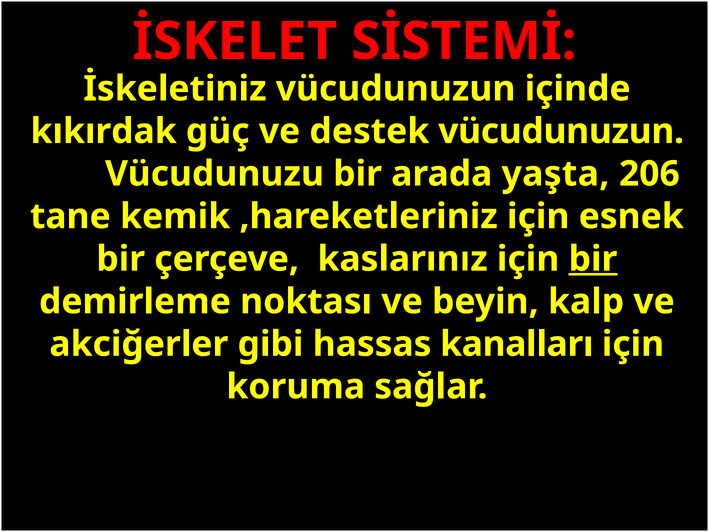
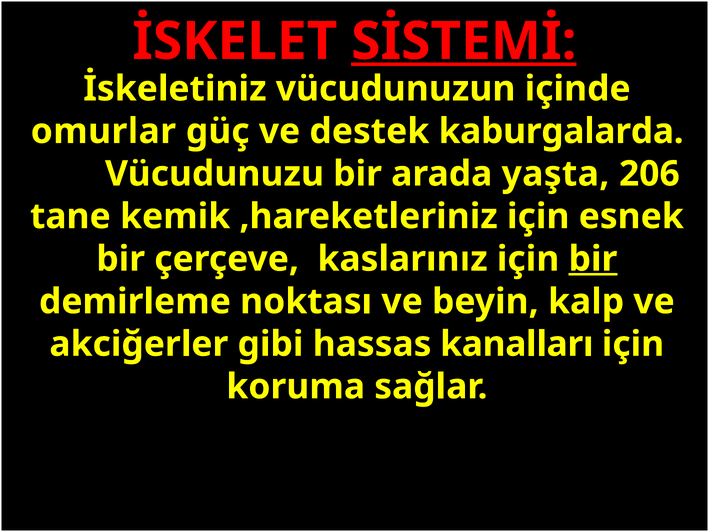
SİSTEMİ underline: none -> present (464, 41)
kıkırdak: kıkırdak -> omurlar (103, 131)
destek vücudunuzun: vücudunuzun -> kaburgalarda (561, 131)
